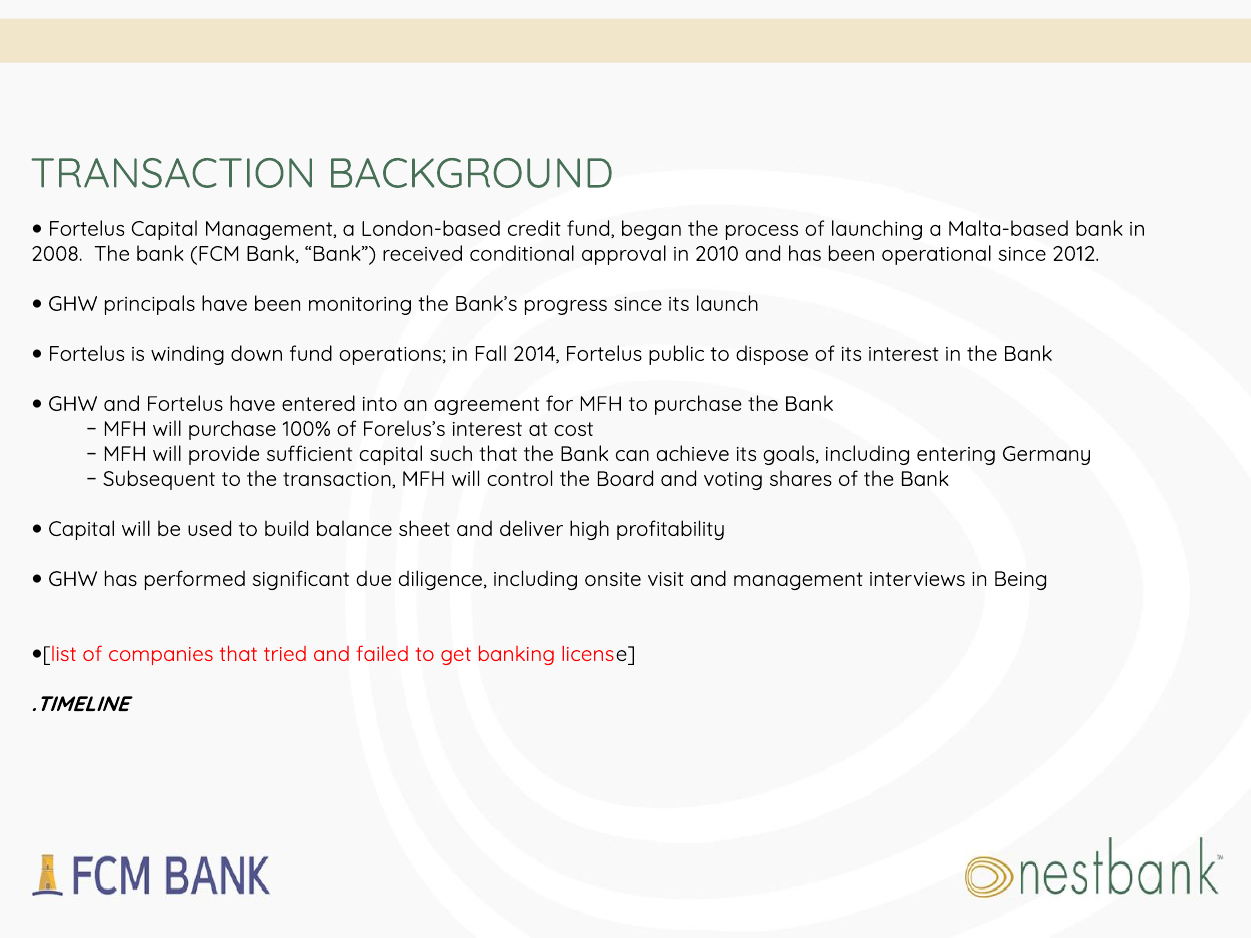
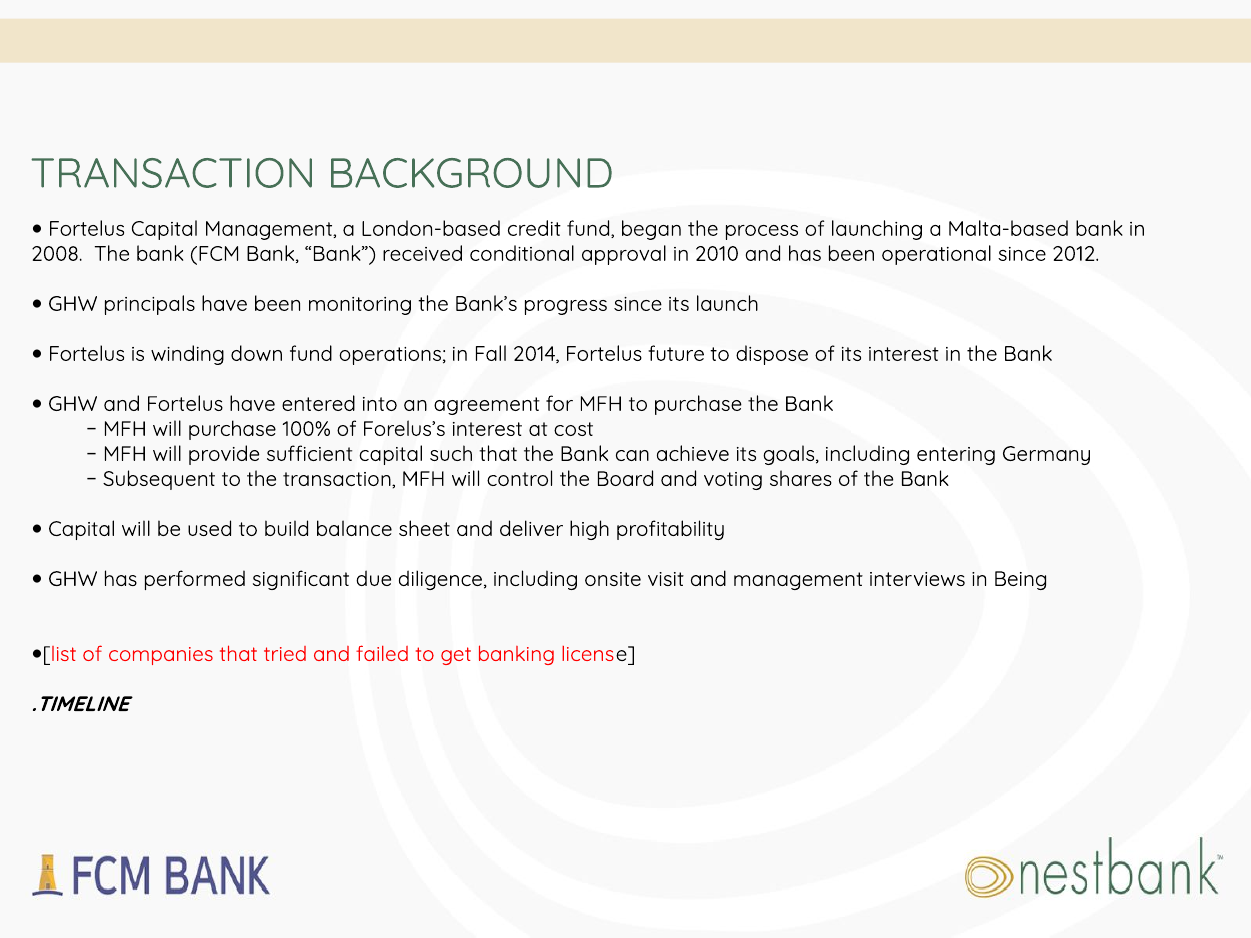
public: public -> future (676, 354)
